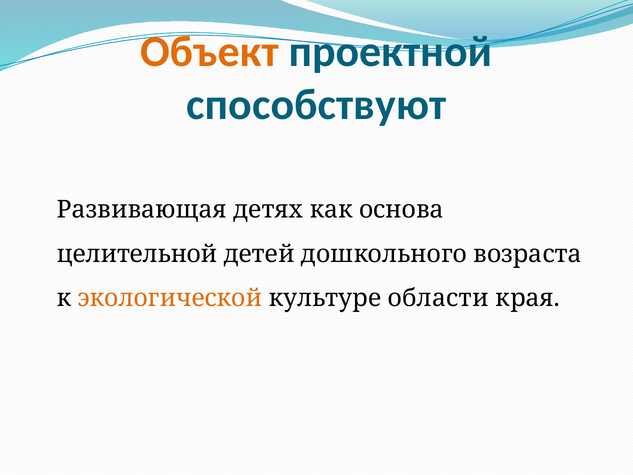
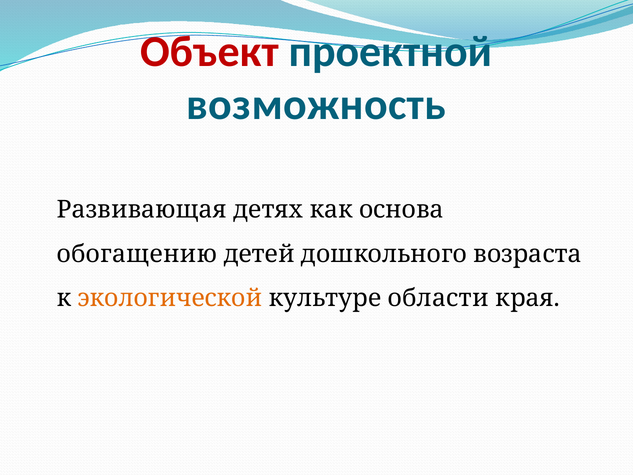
Объект colour: orange -> red (209, 52)
способствуют: способствуют -> возможность (316, 105)
целительной: целительной -> обогащению (137, 254)
